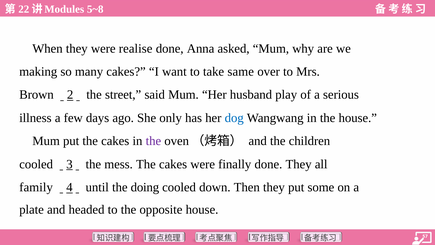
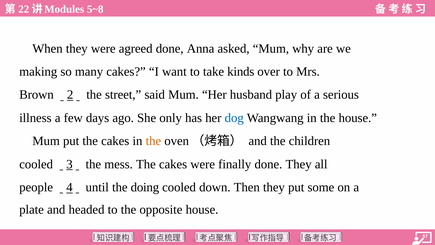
realise: realise -> agreed (136, 48)
same: same -> kinds (241, 72)
the colour: purple -> orange (153, 141)
family: family -> people (36, 187)
